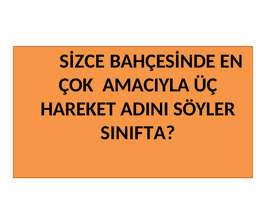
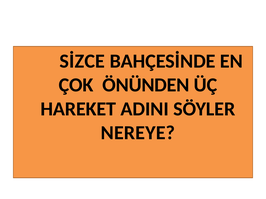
AMACIYLA: AMACIYLA -> ÖNÜNDEN (146, 85)
SINIFTA: SINIFTA -> NEREYE (138, 133)
